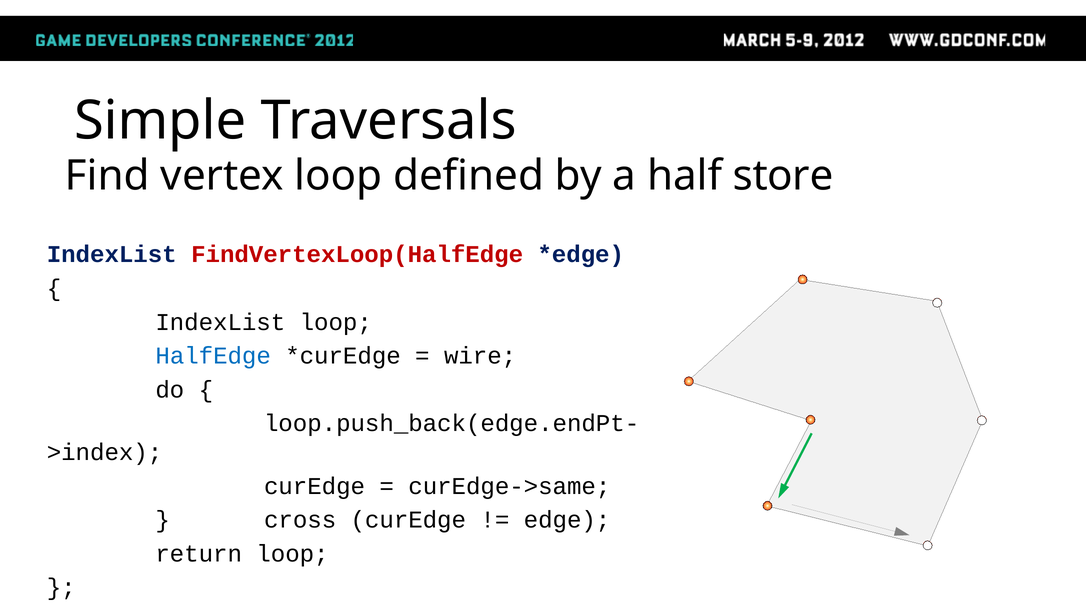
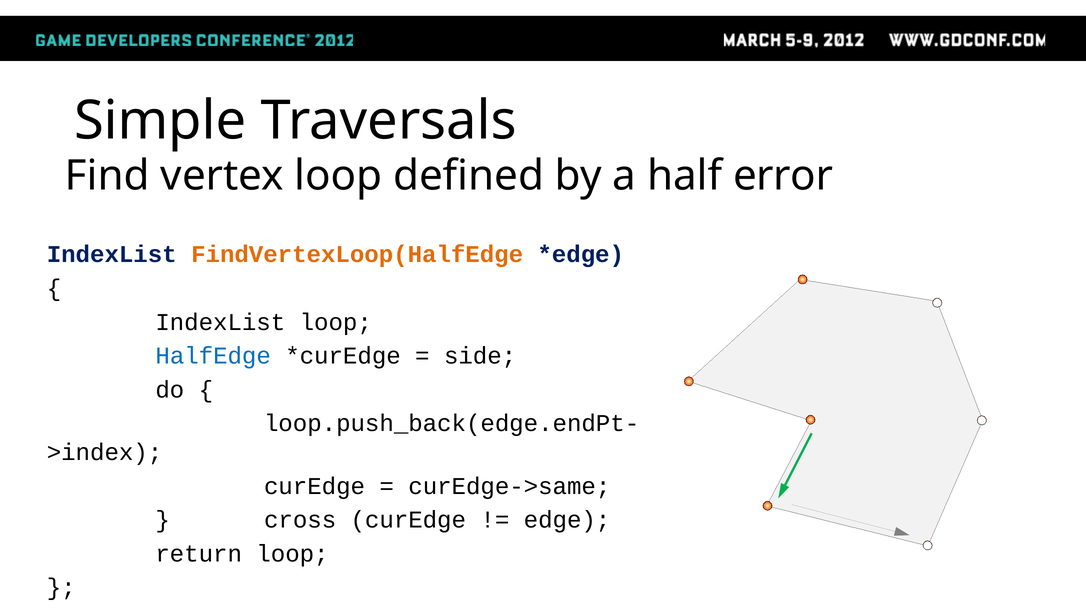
store: store -> error (783, 176)
FindVertexLoop(HalfEdge colour: red -> orange (357, 254)
wire: wire -> side (480, 356)
